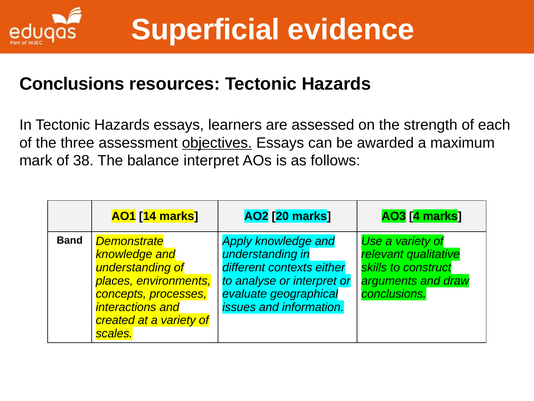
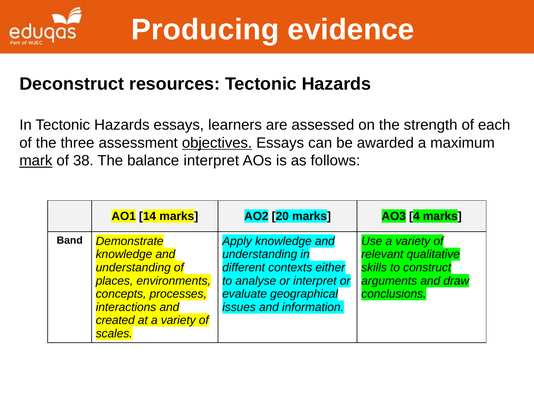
Superficial: Superficial -> Producing (205, 30)
Conclusions: Conclusions -> Deconstruct (72, 84)
mark underline: none -> present (36, 161)
